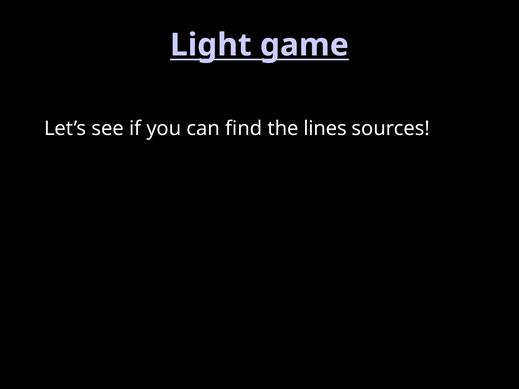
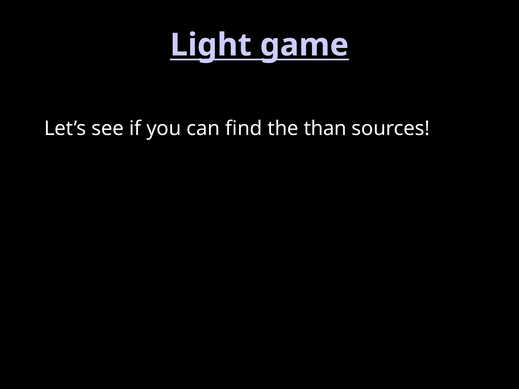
lines: lines -> than (325, 129)
